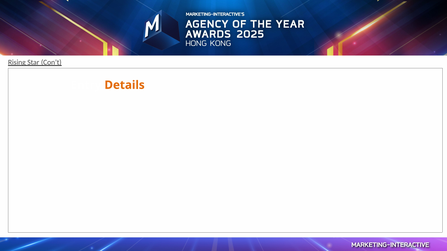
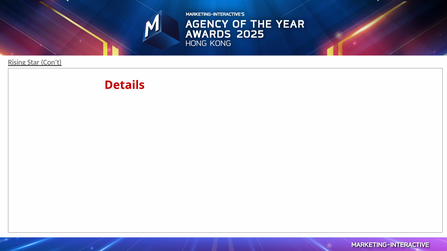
Details colour: orange -> red (125, 85)
